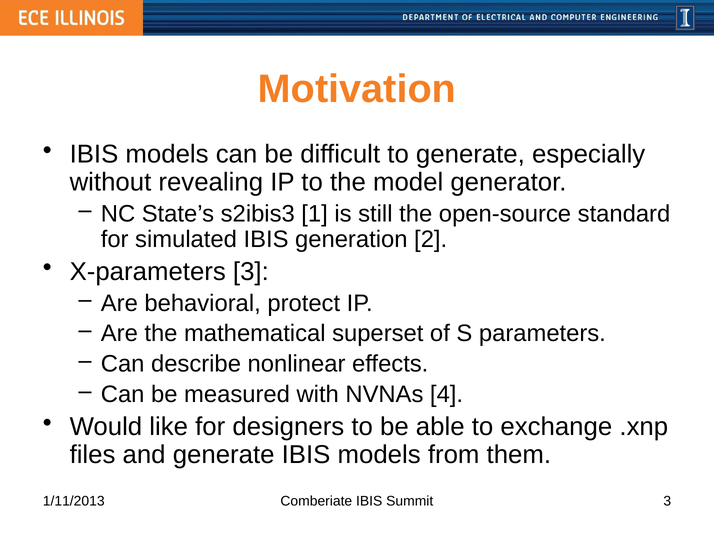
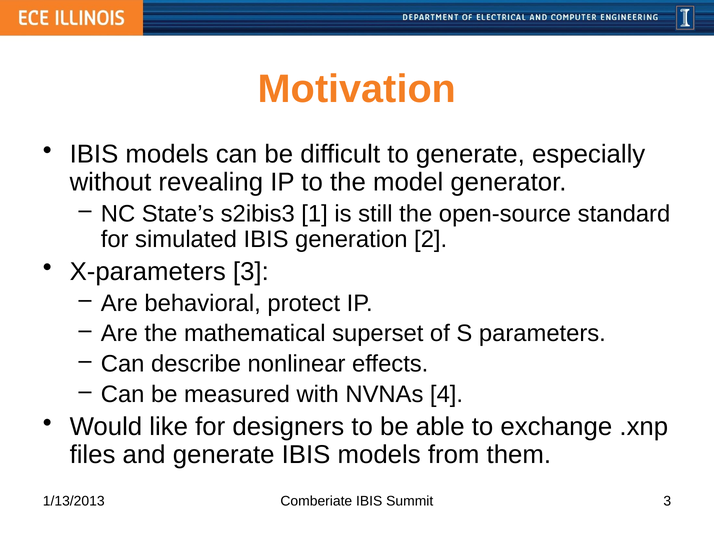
1/11/2013: 1/11/2013 -> 1/13/2013 (74, 501)
